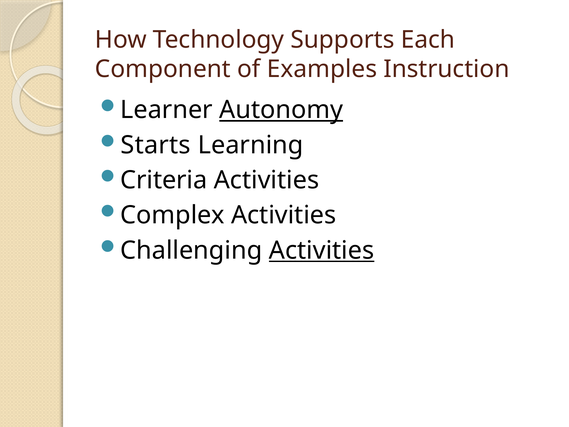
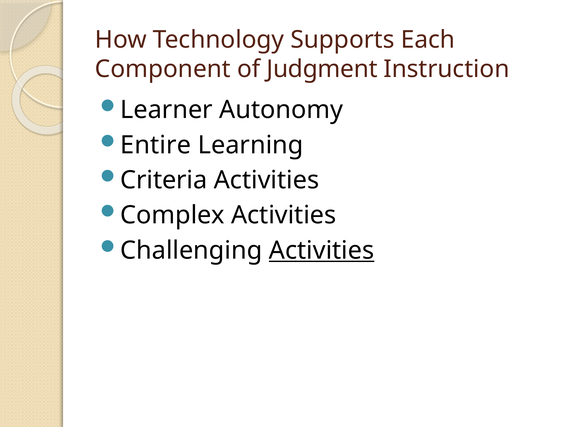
Examples: Examples -> Judgment (322, 69)
Autonomy underline: present -> none (281, 110)
Starts: Starts -> Entire (156, 145)
